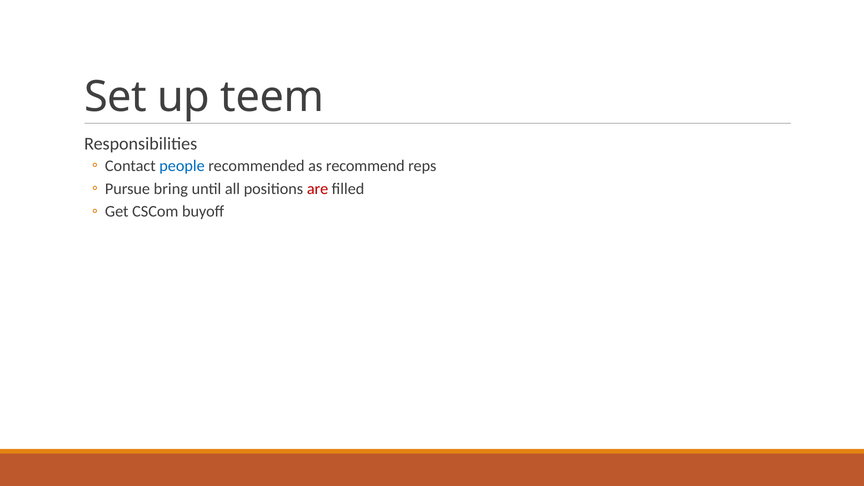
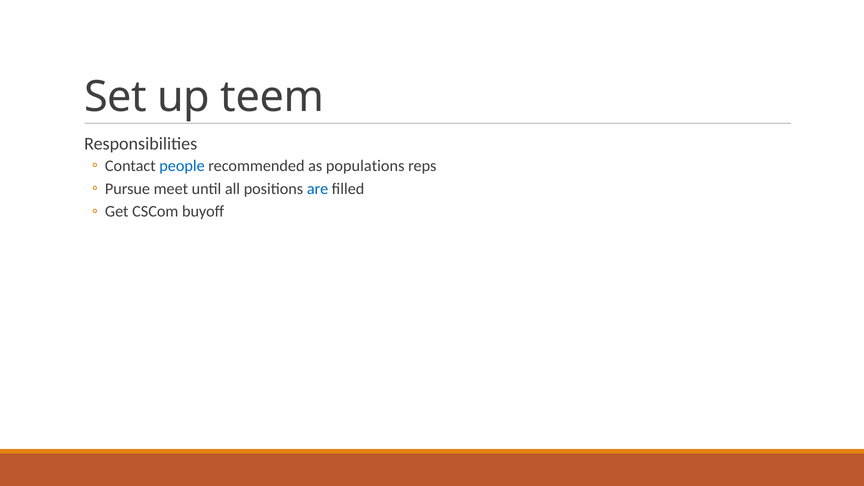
recommend: recommend -> populations (365, 166)
bring: bring -> meet (171, 189)
are colour: red -> blue (318, 189)
